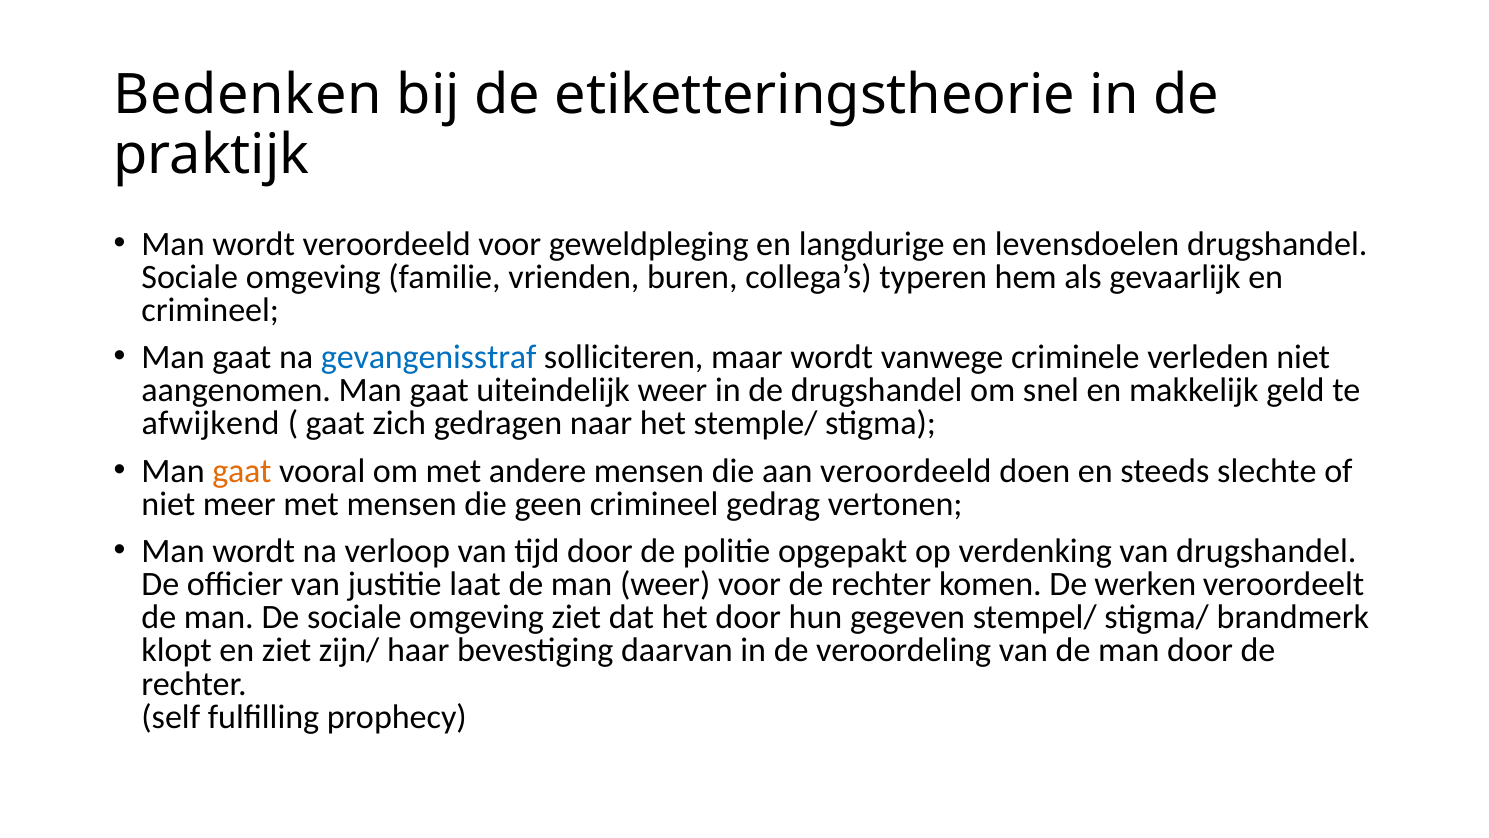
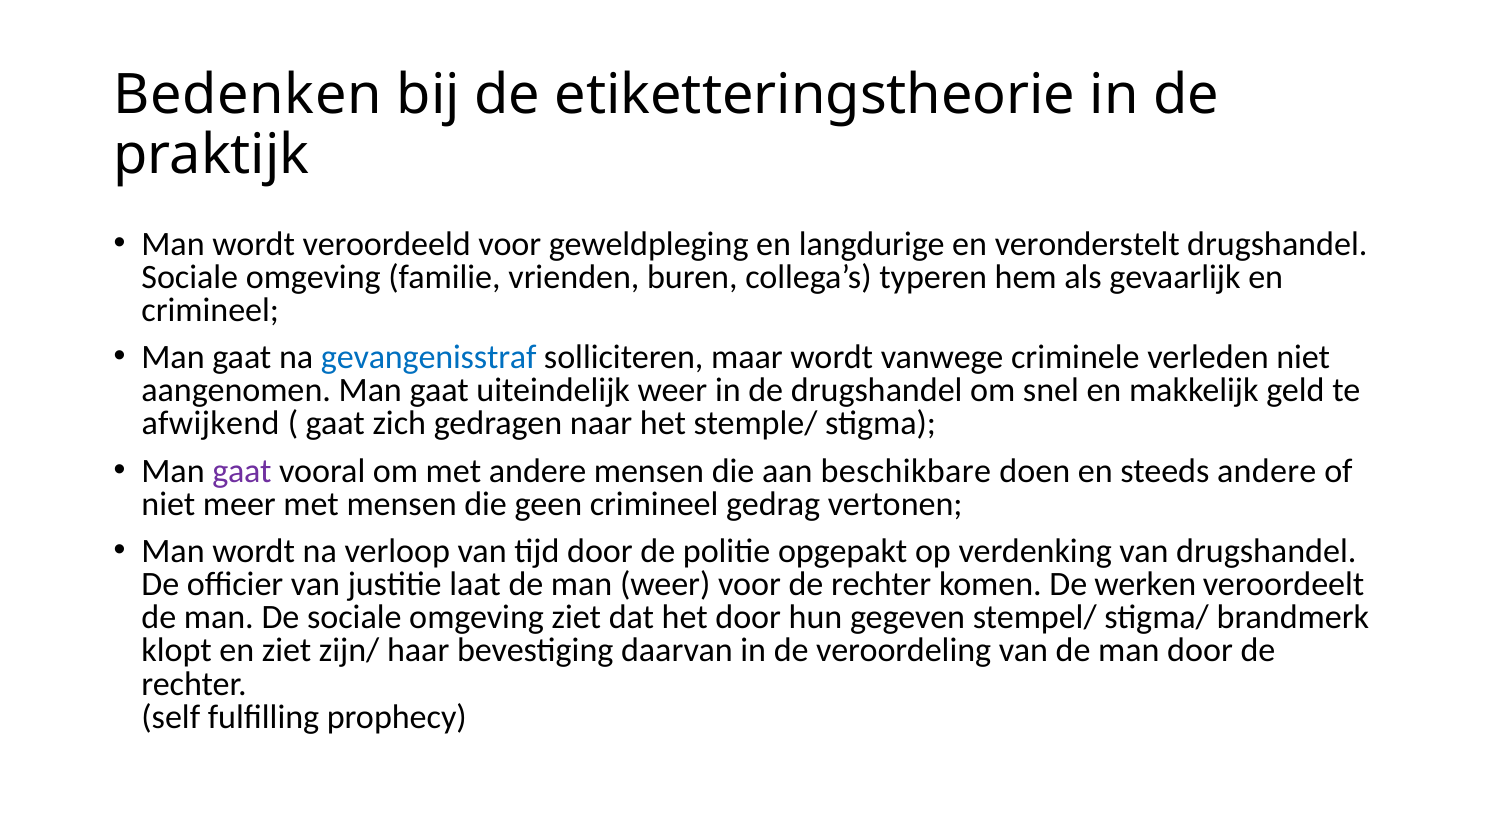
levensdoelen: levensdoelen -> veronderstelt (1087, 244)
gaat colour: orange -> purple (242, 471)
aan veroordeeld: veroordeeld -> beschikbare (906, 471)
steeds slechte: slechte -> andere (1267, 471)
